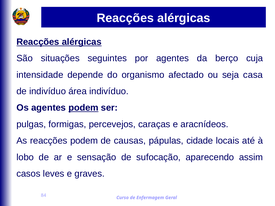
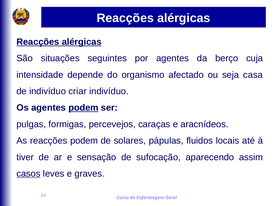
área: área -> criar (78, 91)
causas: causas -> solares (130, 141)
cidade: cidade -> fluidos (200, 141)
lobo: lobo -> tiver (25, 157)
casos underline: none -> present (28, 174)
